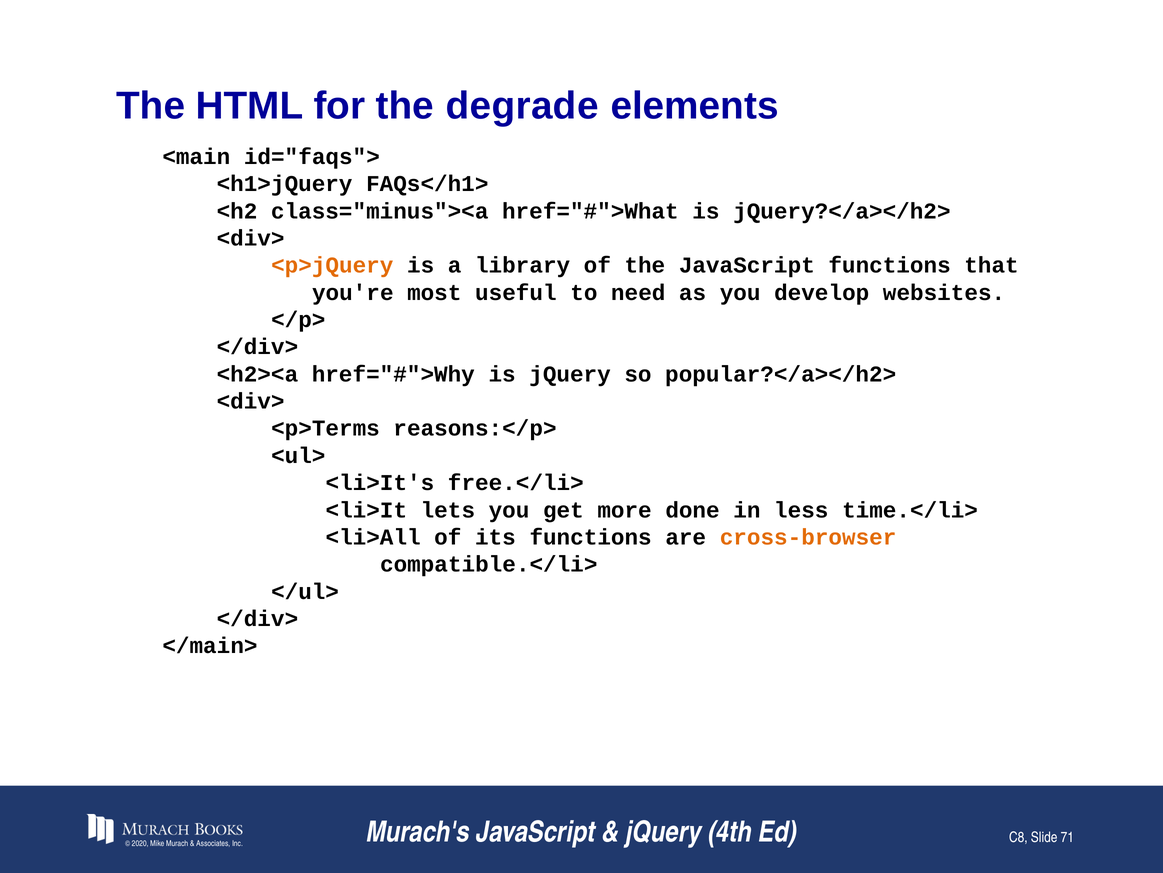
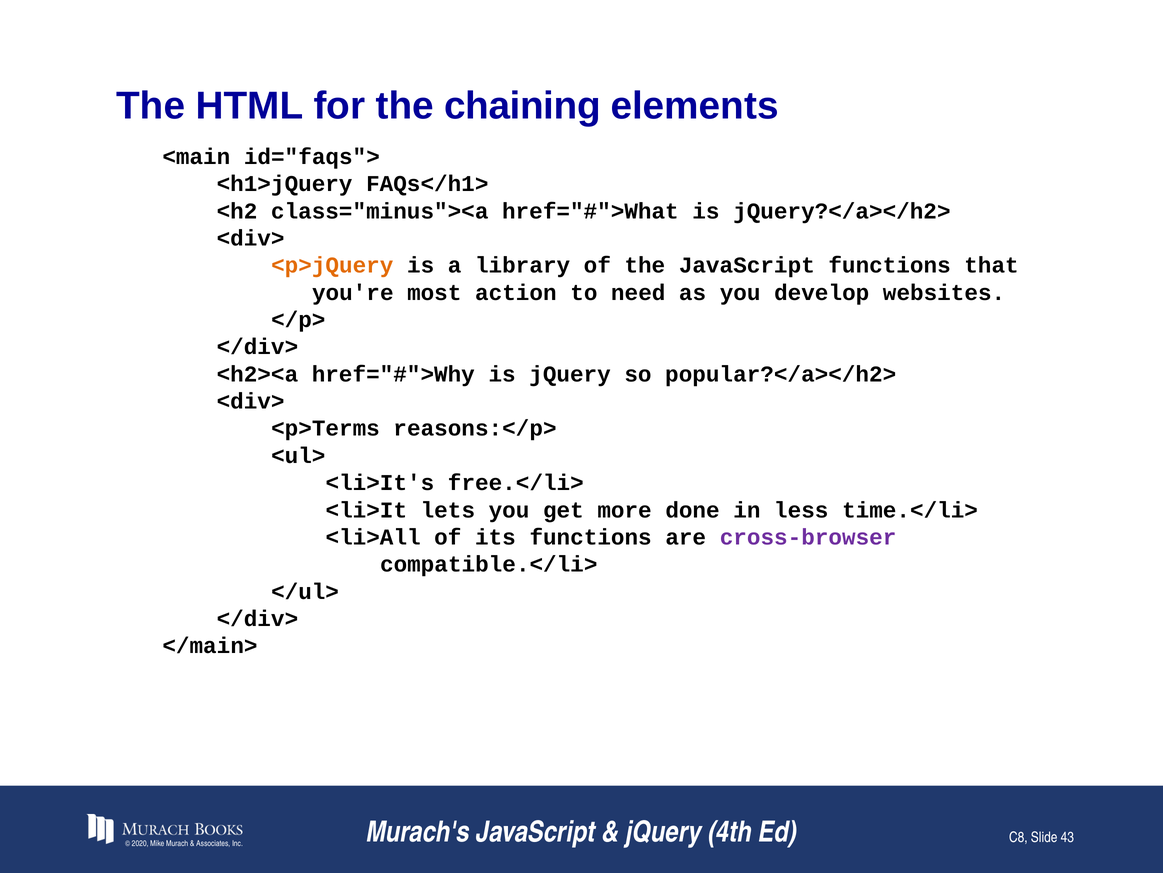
degrade: degrade -> chaining (522, 106)
useful: useful -> action (516, 292)
cross-browser colour: orange -> purple (808, 537)
71: 71 -> 43 (1067, 837)
